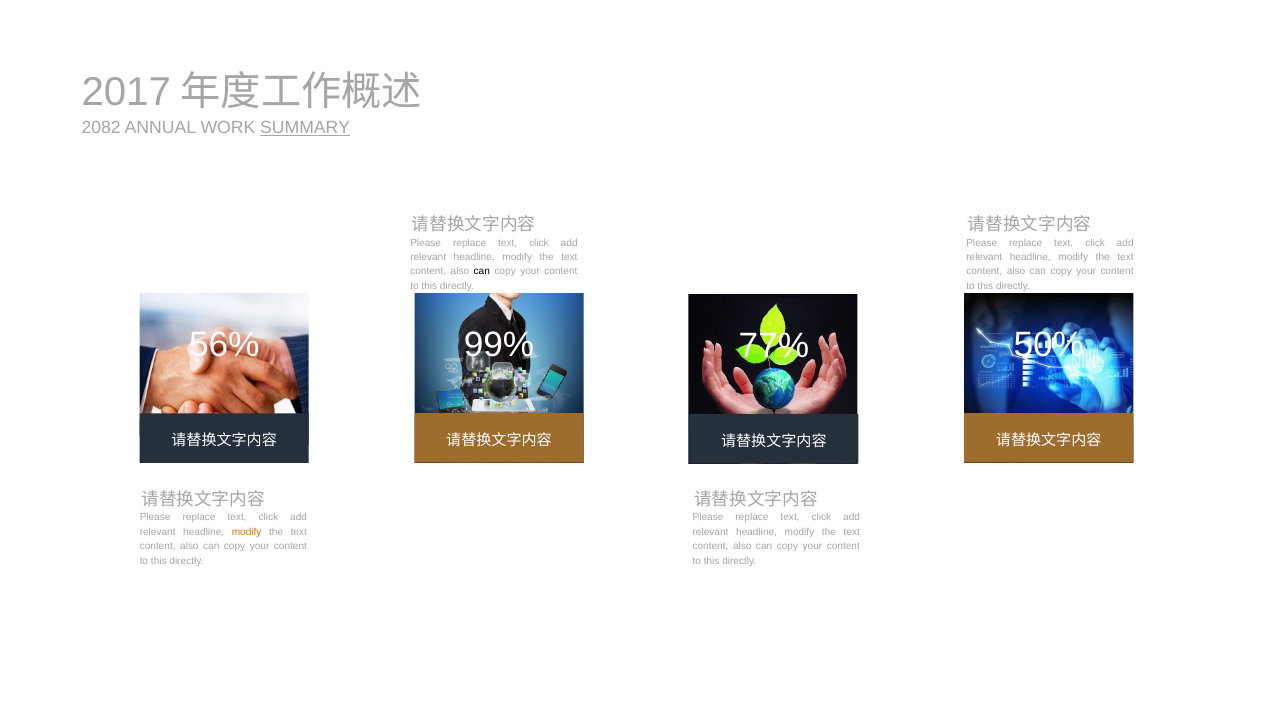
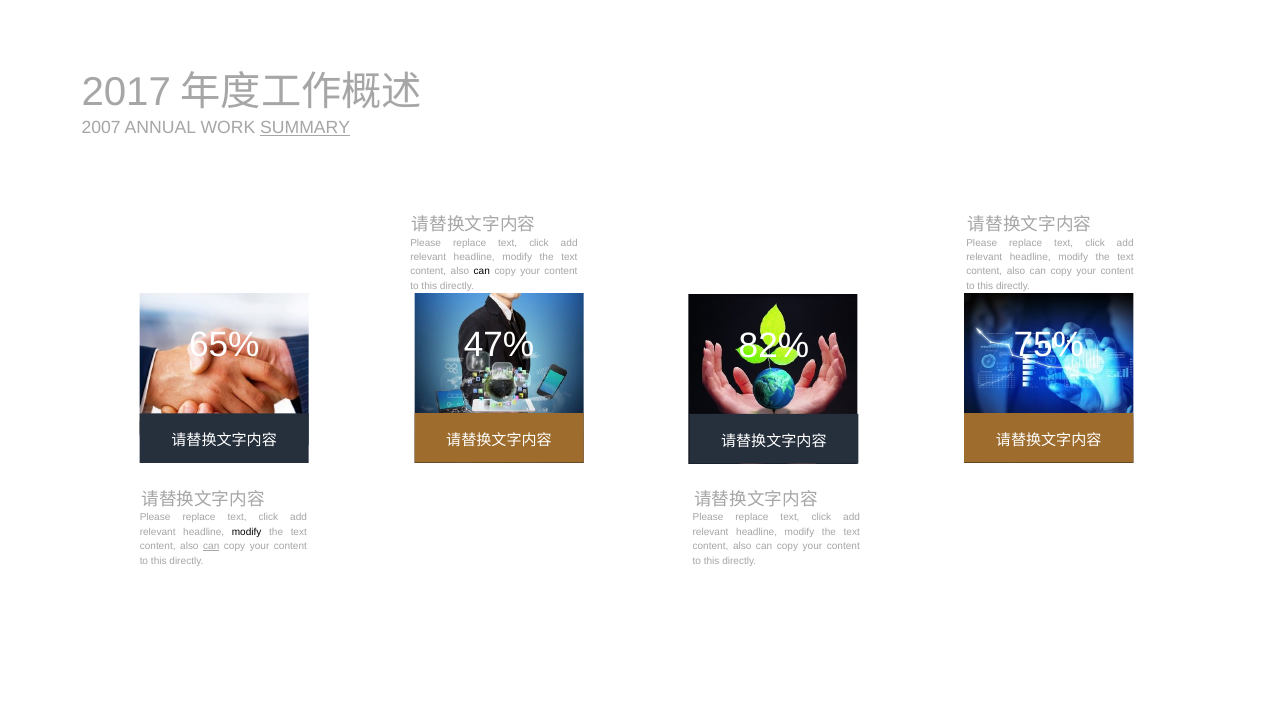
2082: 2082 -> 2007 (101, 128)
99%: 99% -> 47% (499, 345)
50%: 50% -> 75% (1049, 345)
56%: 56% -> 65% (224, 345)
77%: 77% -> 82% (774, 345)
modify colour: orange -> black (247, 532)
can underline: none -> present (211, 546)
